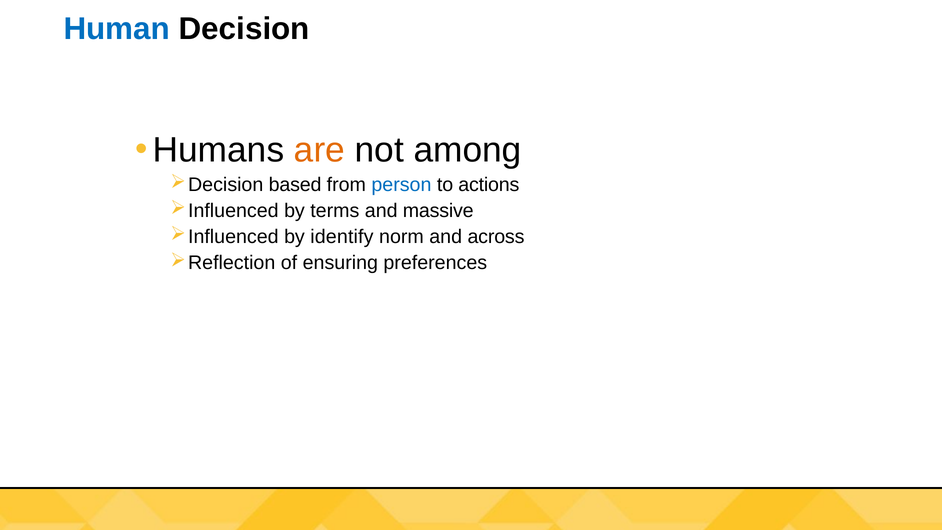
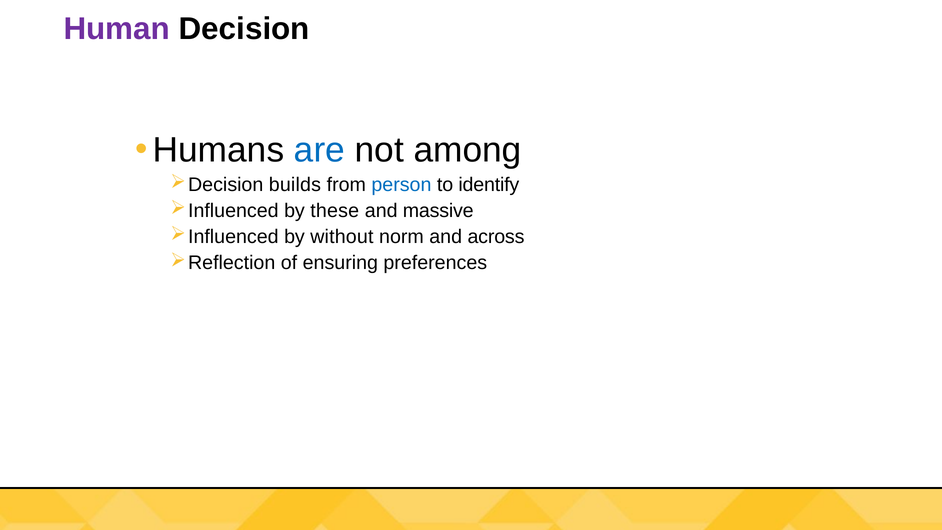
Human colour: blue -> purple (117, 29)
are colour: orange -> blue (319, 150)
based: based -> builds (295, 185)
actions: actions -> identify (489, 185)
terms: terms -> these (335, 211)
identify: identify -> without (342, 237)
